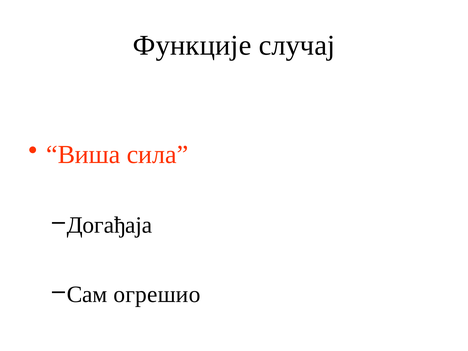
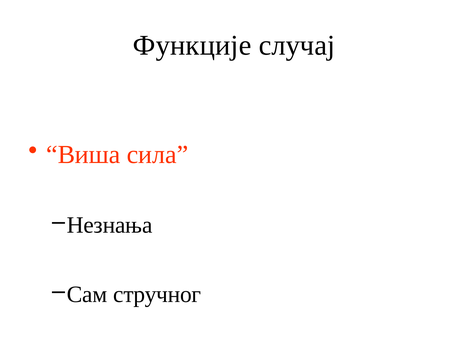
Догађаја: Догађаја -> Незнања (110, 225)
огрешио: огрешио -> стручног (157, 294)
